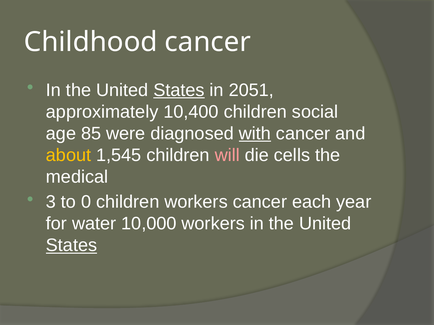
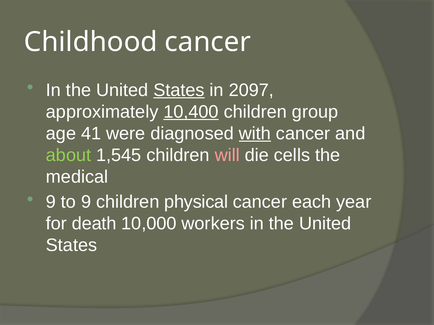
2051: 2051 -> 2097 (251, 90)
10,400 underline: none -> present (191, 112)
social: social -> group (315, 112)
85: 85 -> 41 (91, 134)
about colour: yellow -> light green (69, 155)
3: 3 -> 9 (51, 202)
to 0: 0 -> 9 (86, 202)
children workers: workers -> physical (196, 202)
water: water -> death (94, 224)
States underline: present -> none (72, 246)
